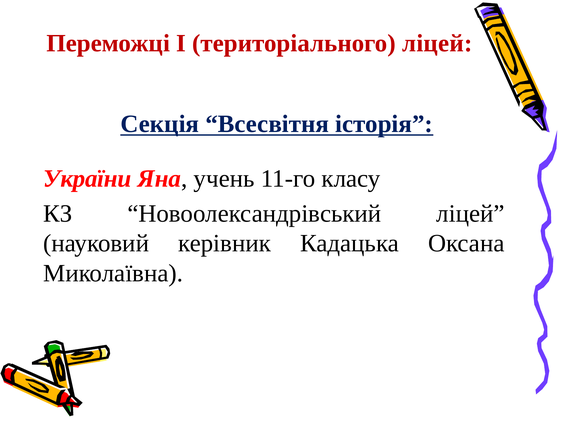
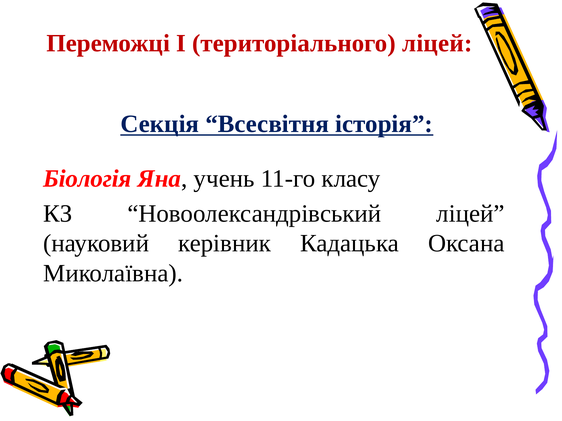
України: України -> Біологія (87, 179)
